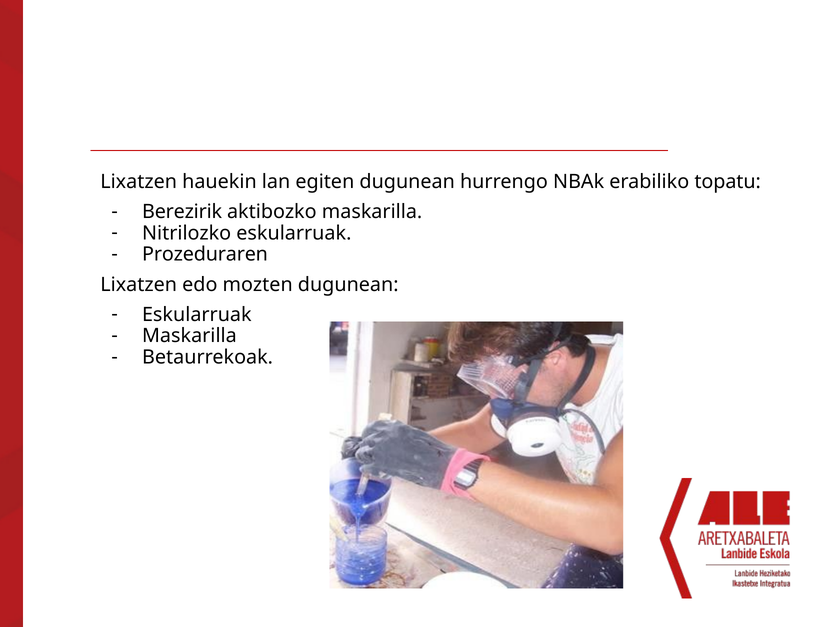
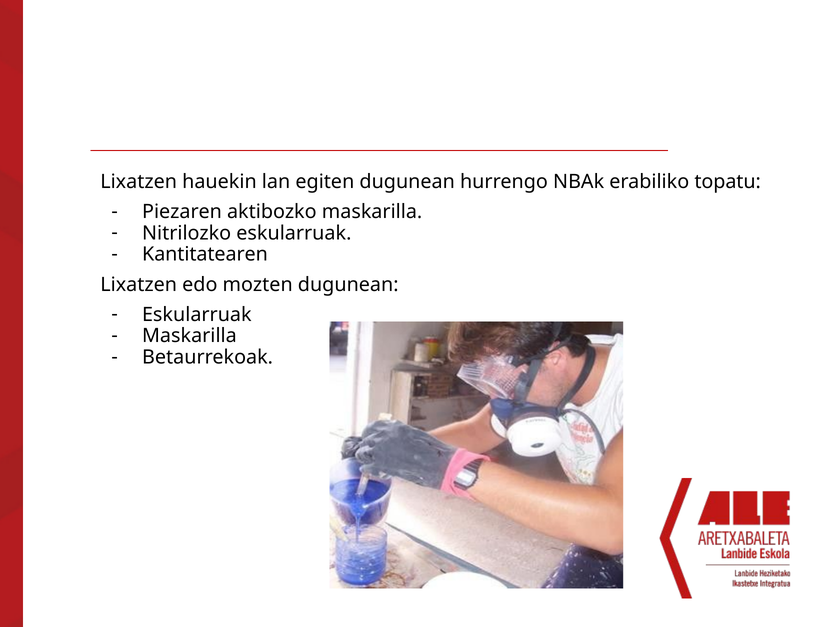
Berezirik: Berezirik -> Piezaren (182, 212)
Prozeduraren: Prozeduraren -> Kantitatearen (205, 254)
